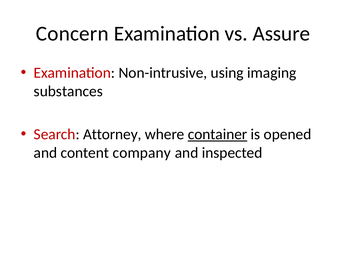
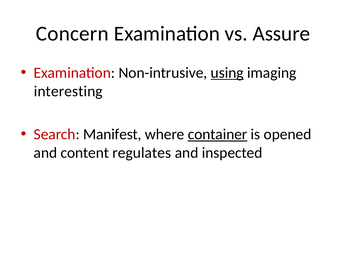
using underline: none -> present (227, 73)
substances: substances -> interesting (68, 91)
Attorney: Attorney -> Manifest (112, 134)
company: company -> regulates (142, 153)
